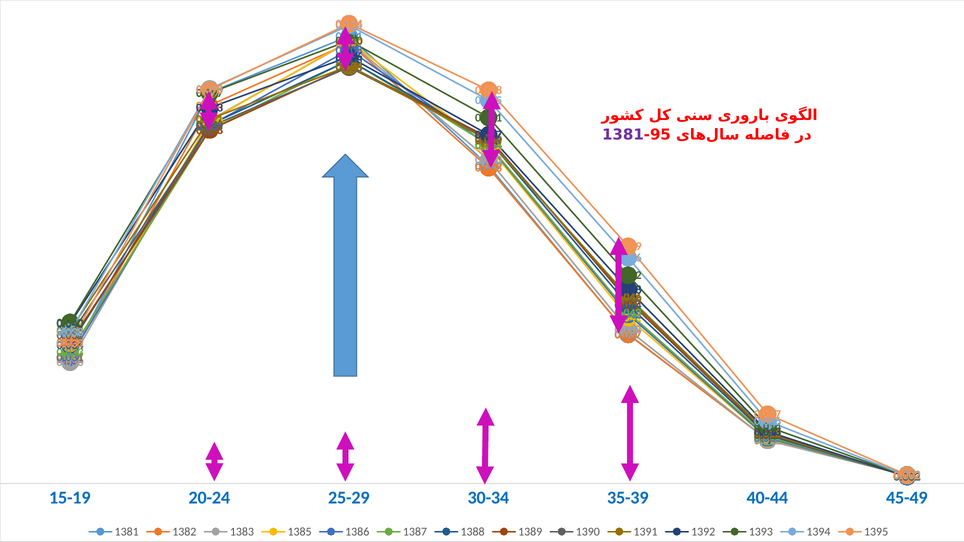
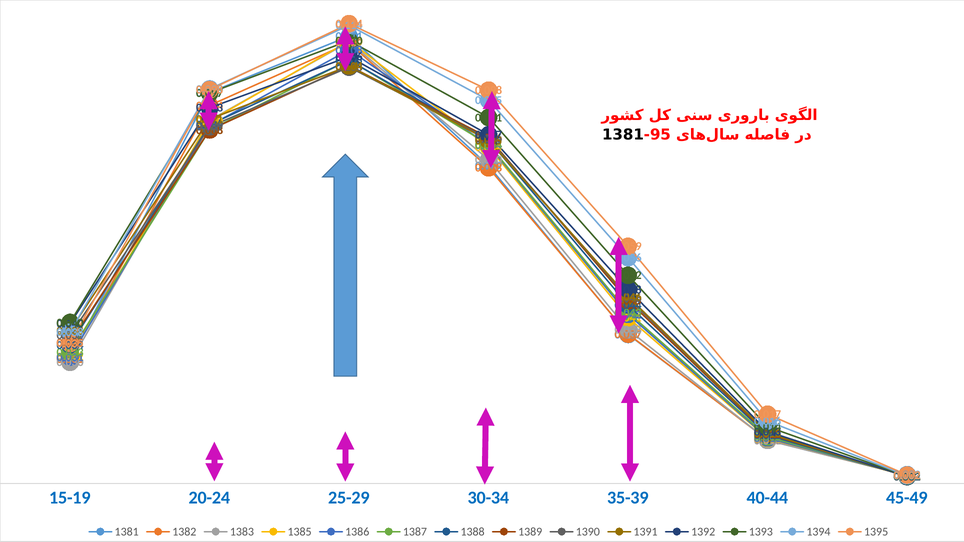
1381 colour: purple -> black (623, 135)
